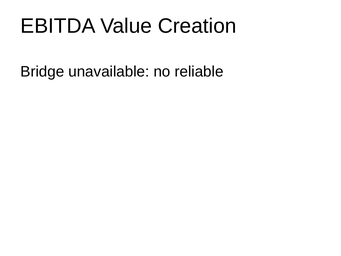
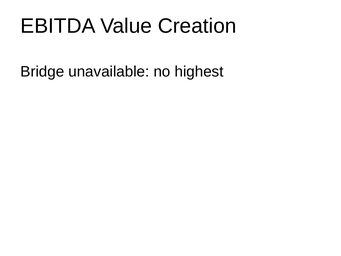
reliable: reliable -> highest (199, 72)
